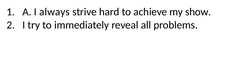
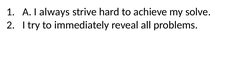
show: show -> solve (198, 12)
